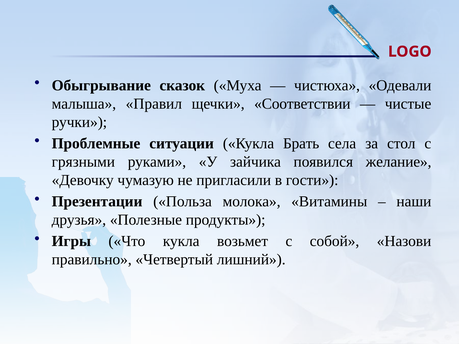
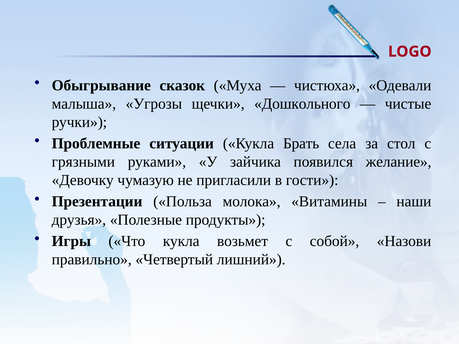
Правил: Правил -> Угрозы (154, 104)
Соответствии: Соответствии -> Дошкольного (302, 104)
